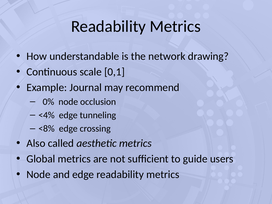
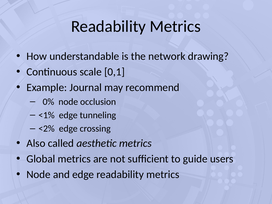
<4%: <4% -> <1% (47, 115)
<8%: <8% -> <2% (47, 129)
